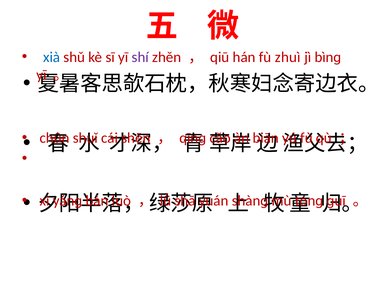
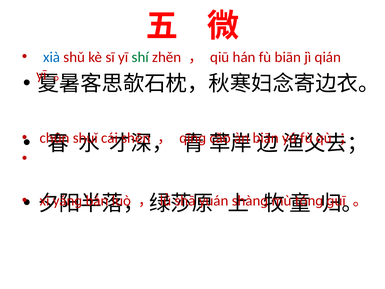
shí colour: purple -> green (140, 57)
fù zhuì: zhuì -> biān (288, 57)
bìnɡ: bìnɡ -> qián (328, 57)
